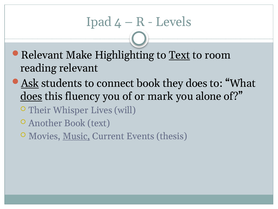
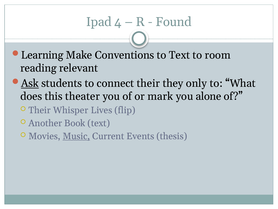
Levels: Levels -> Found (174, 22)
Relevant: Relevant -> Learning (42, 55)
Highlighting: Highlighting -> Conventions (125, 55)
Text underline: present -> none (179, 55)
connect book: book -> their (148, 83)
they does: does -> only (196, 83)
does underline: present -> none (31, 96)
fluency: fluency -> theater (83, 96)
will: will -> flip (125, 110)
